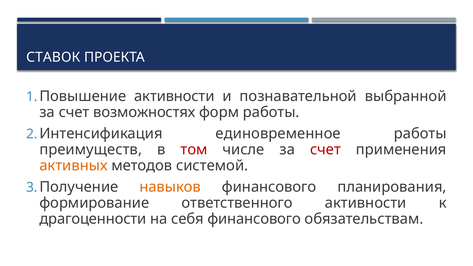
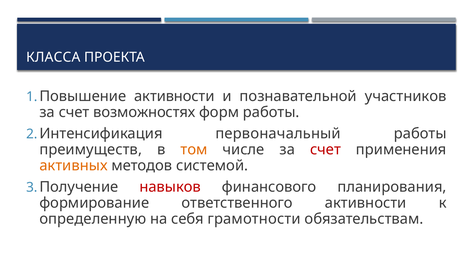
СТАВОК: СТАВОК -> КЛАССА (53, 57)
выбранной: выбранной -> участников (406, 96)
единовременное: единовременное -> первоначальный (278, 134)
том colour: red -> orange (194, 150)
навыков colour: orange -> red (170, 187)
драгоценности: драгоценности -> определенную (93, 219)
себя финансового: финансового -> грамотности (254, 219)
